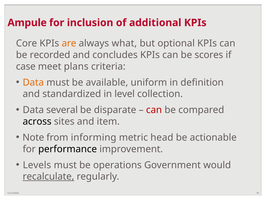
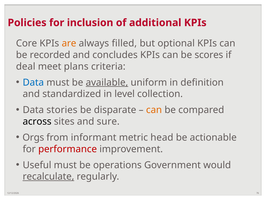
Ampule: Ampule -> Policies (27, 23)
what: what -> filled (124, 43)
case: case -> deal (26, 66)
Data colour: orange -> blue (33, 82)
available underline: none -> present (107, 82)
several: several -> stories (62, 110)
can colour: red -> orange (154, 110)
item: item -> sure (108, 121)
Note: Note -> Orgs (33, 137)
informing: informing -> informant (94, 137)
performance colour: black -> red (68, 149)
Levels: Levels -> Useful (37, 165)
